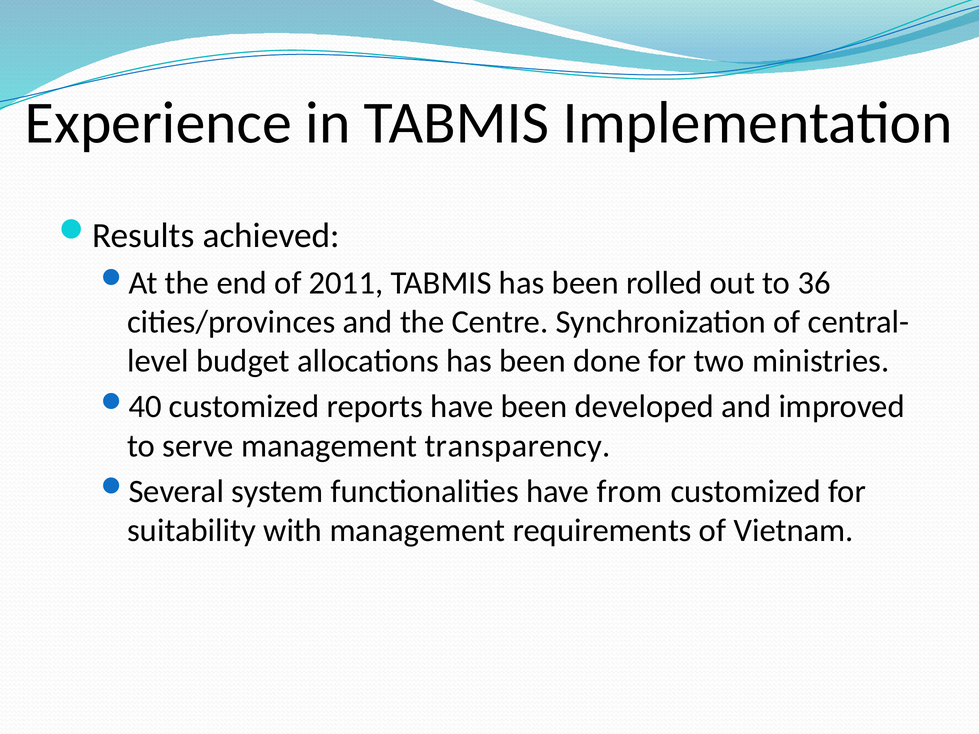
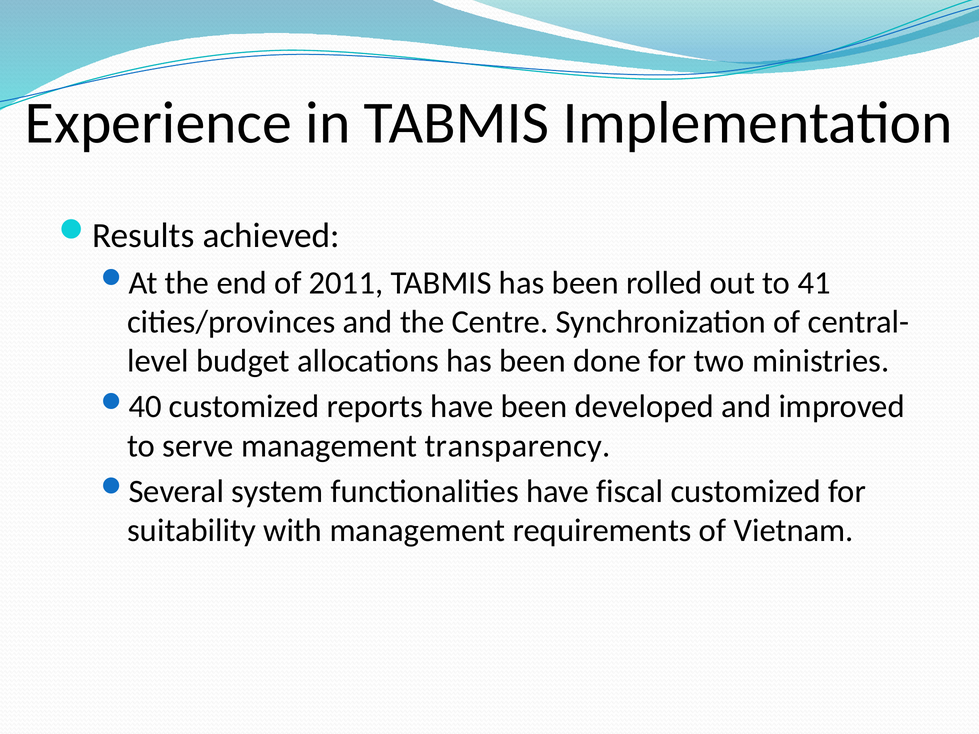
36: 36 -> 41 (814, 283)
from: from -> fiscal (630, 492)
